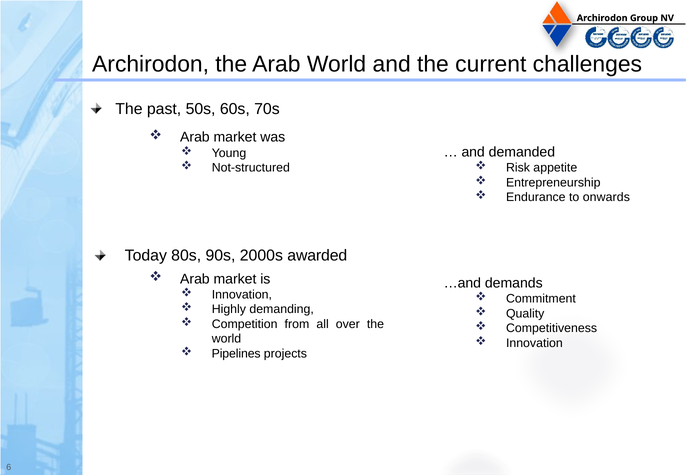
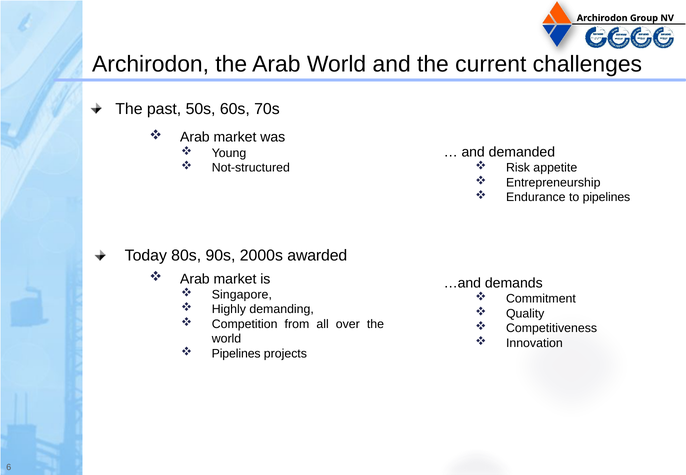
to onwards: onwards -> pipelines (606, 197)
Innovation: Innovation -> Singapore (242, 295)
